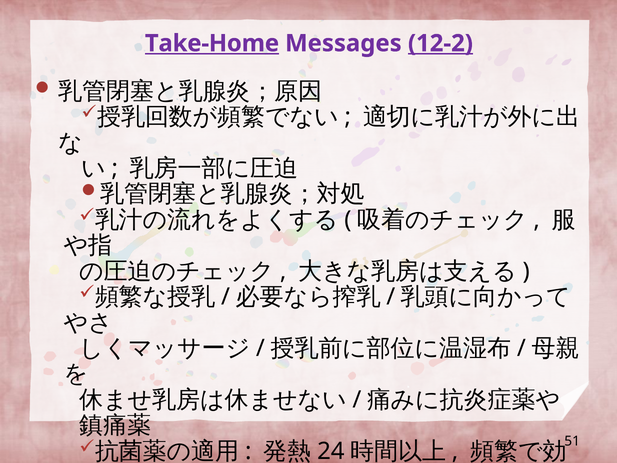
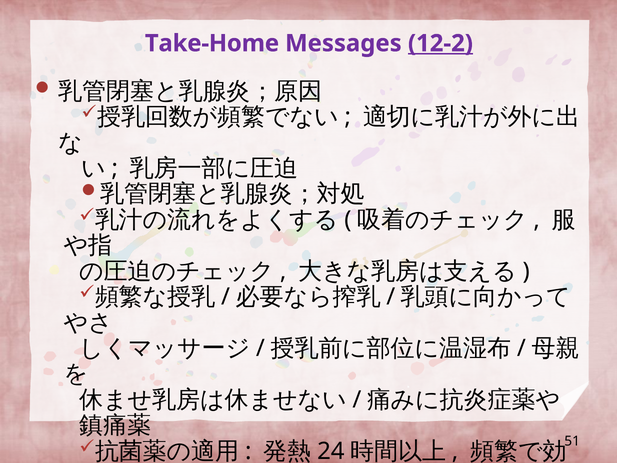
Take-Home underline: present -> none (212, 43)
